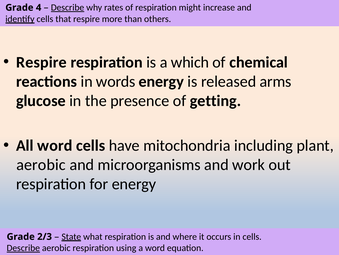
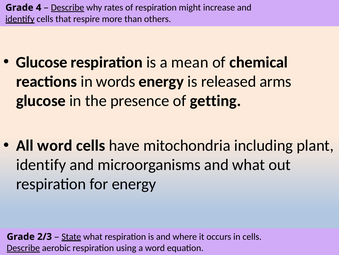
Respire: Respire -> Glucose (42, 62)
which: which -> mean (190, 62)
aerobic: aerobic -> identify (41, 164)
and work: work -> what (249, 164)
